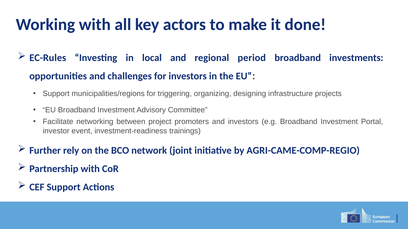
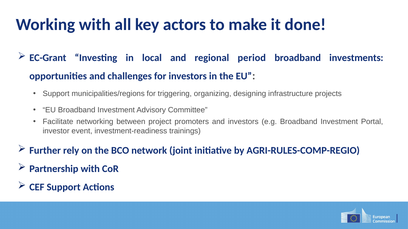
EC-Rules: EC-Rules -> EC-Grant (48, 58)
AGRI-CAME-COMP-REGIO: AGRI-CAME-COMP-REGIO -> AGRI-RULES-COMP-REGIO (303, 151)
